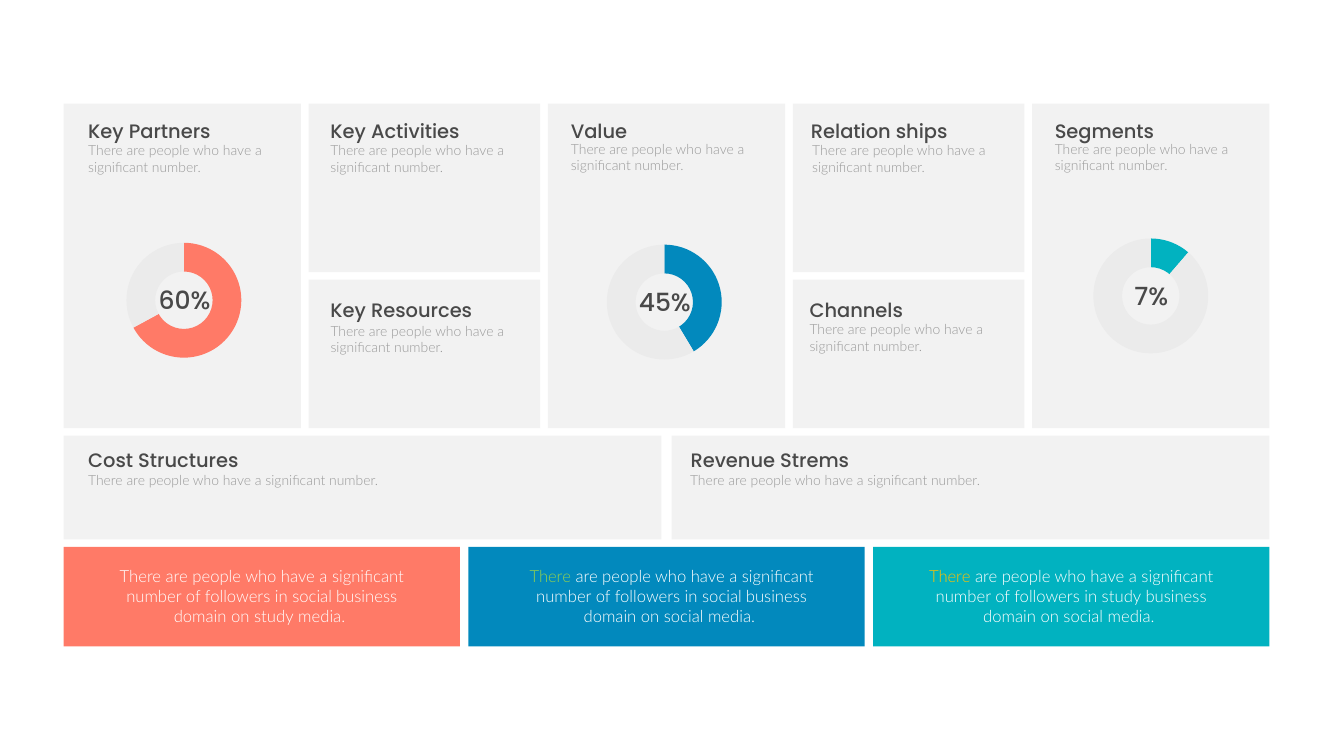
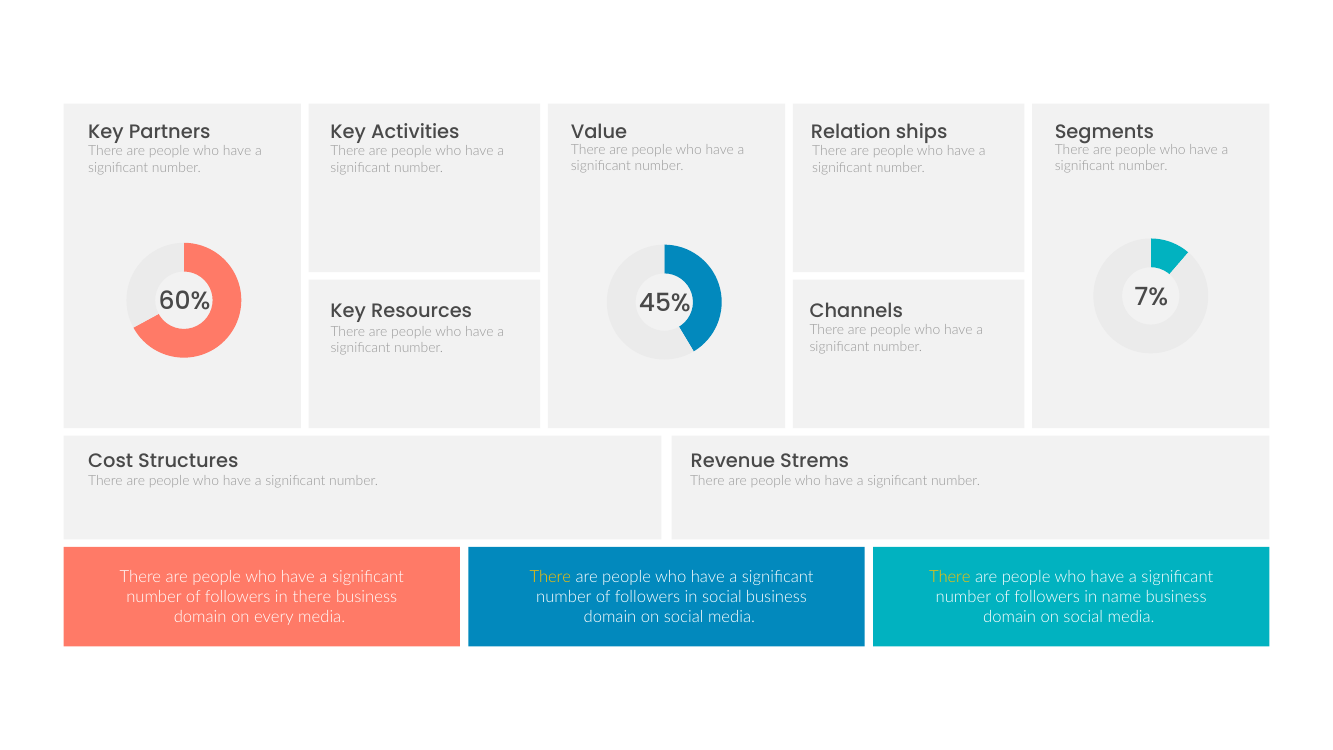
There colour: light green -> yellow (550, 577)
social: social -> there (312, 597)
in study: study -> name (1122, 597)
on study: study -> every (274, 617)
